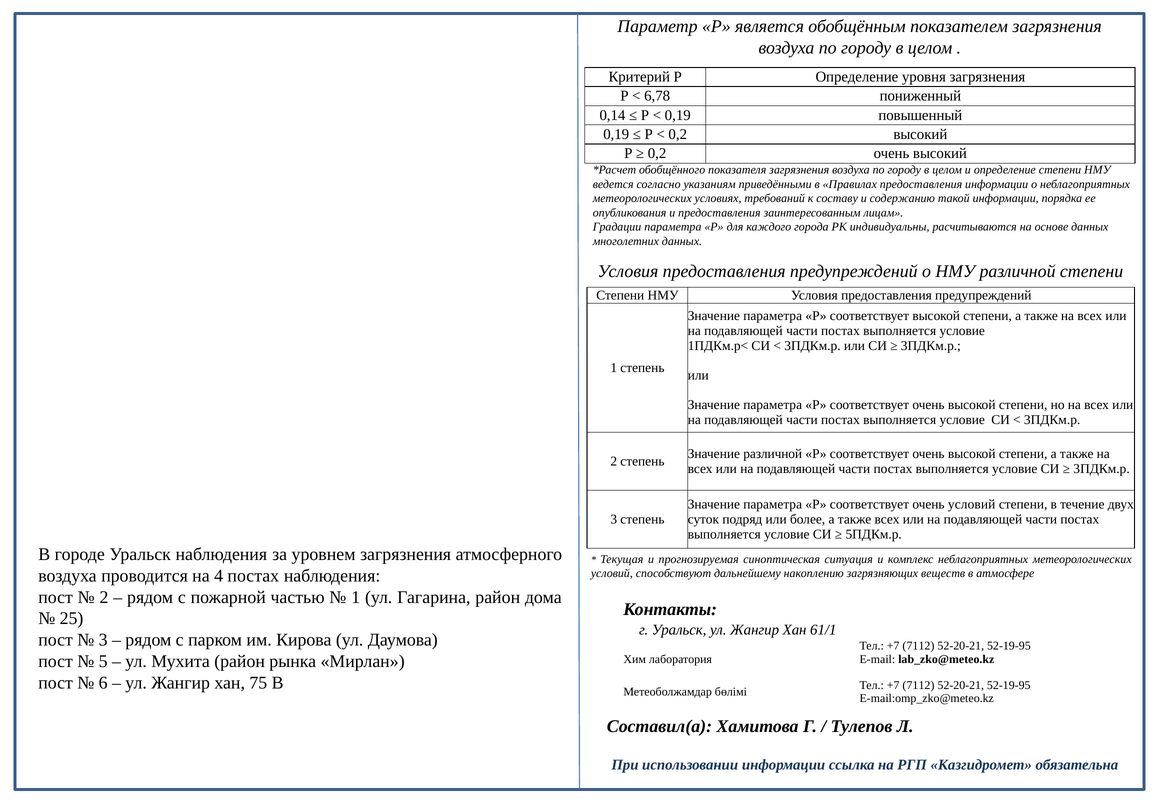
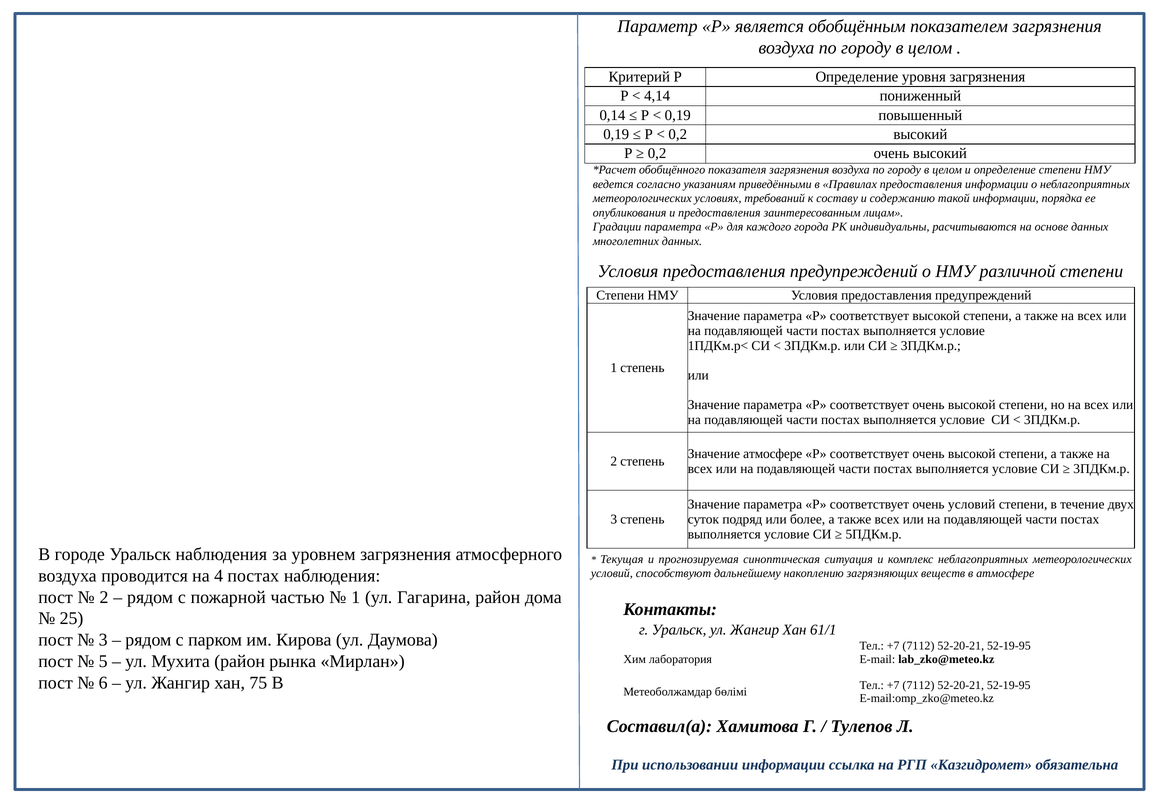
6,78: 6,78 -> 4,14 (657, 96)
Значение различной: различной -> атмосфере (773, 454)
